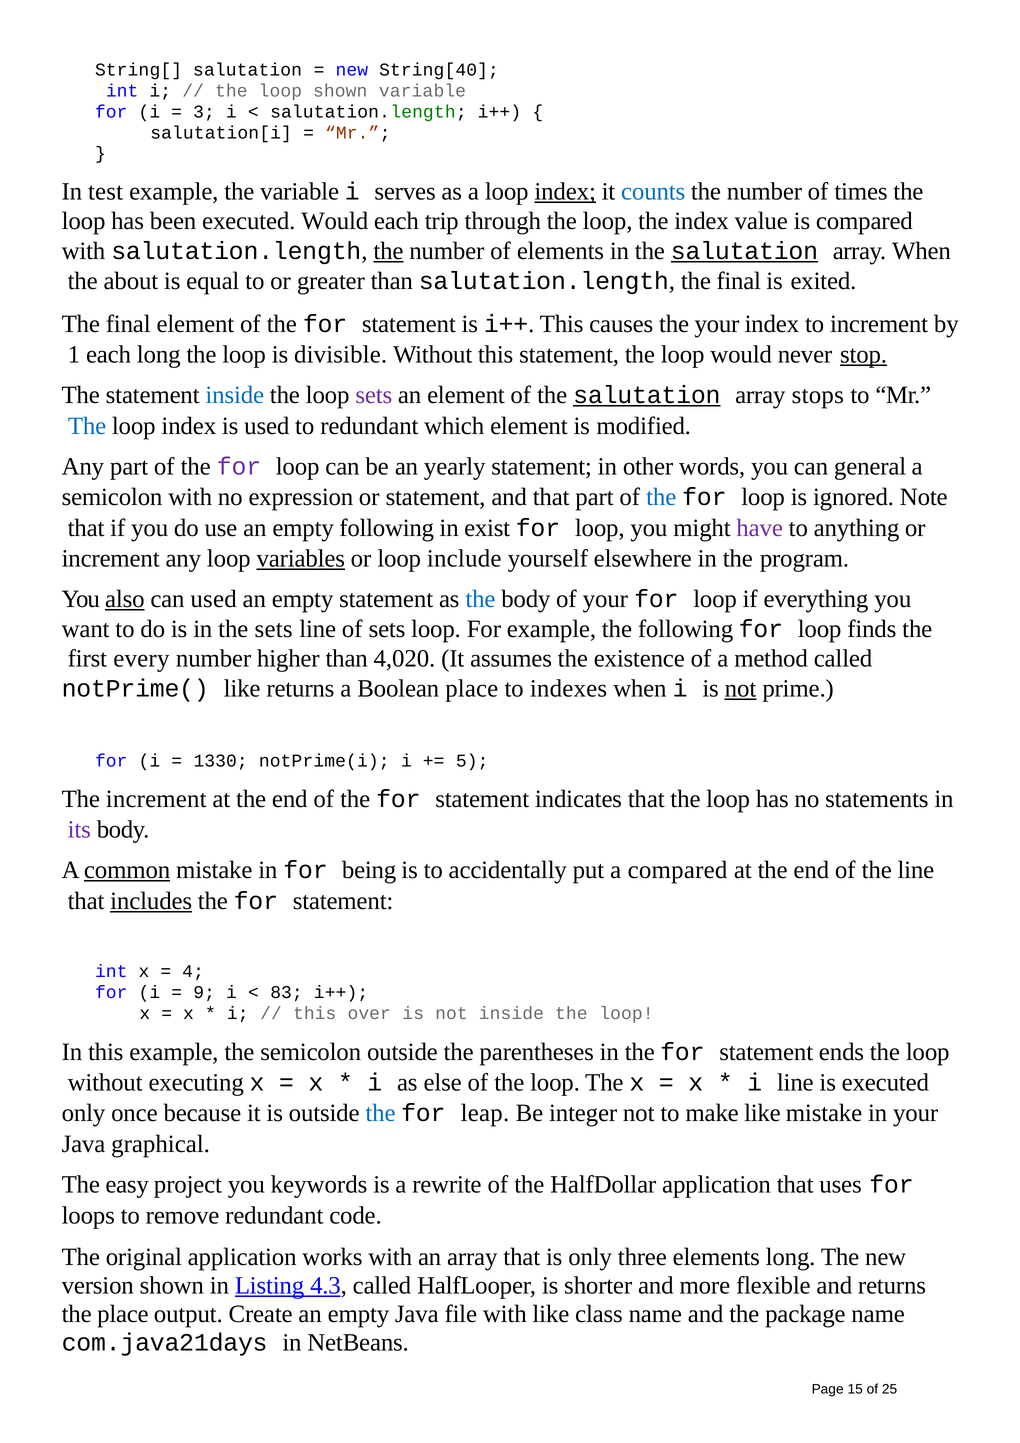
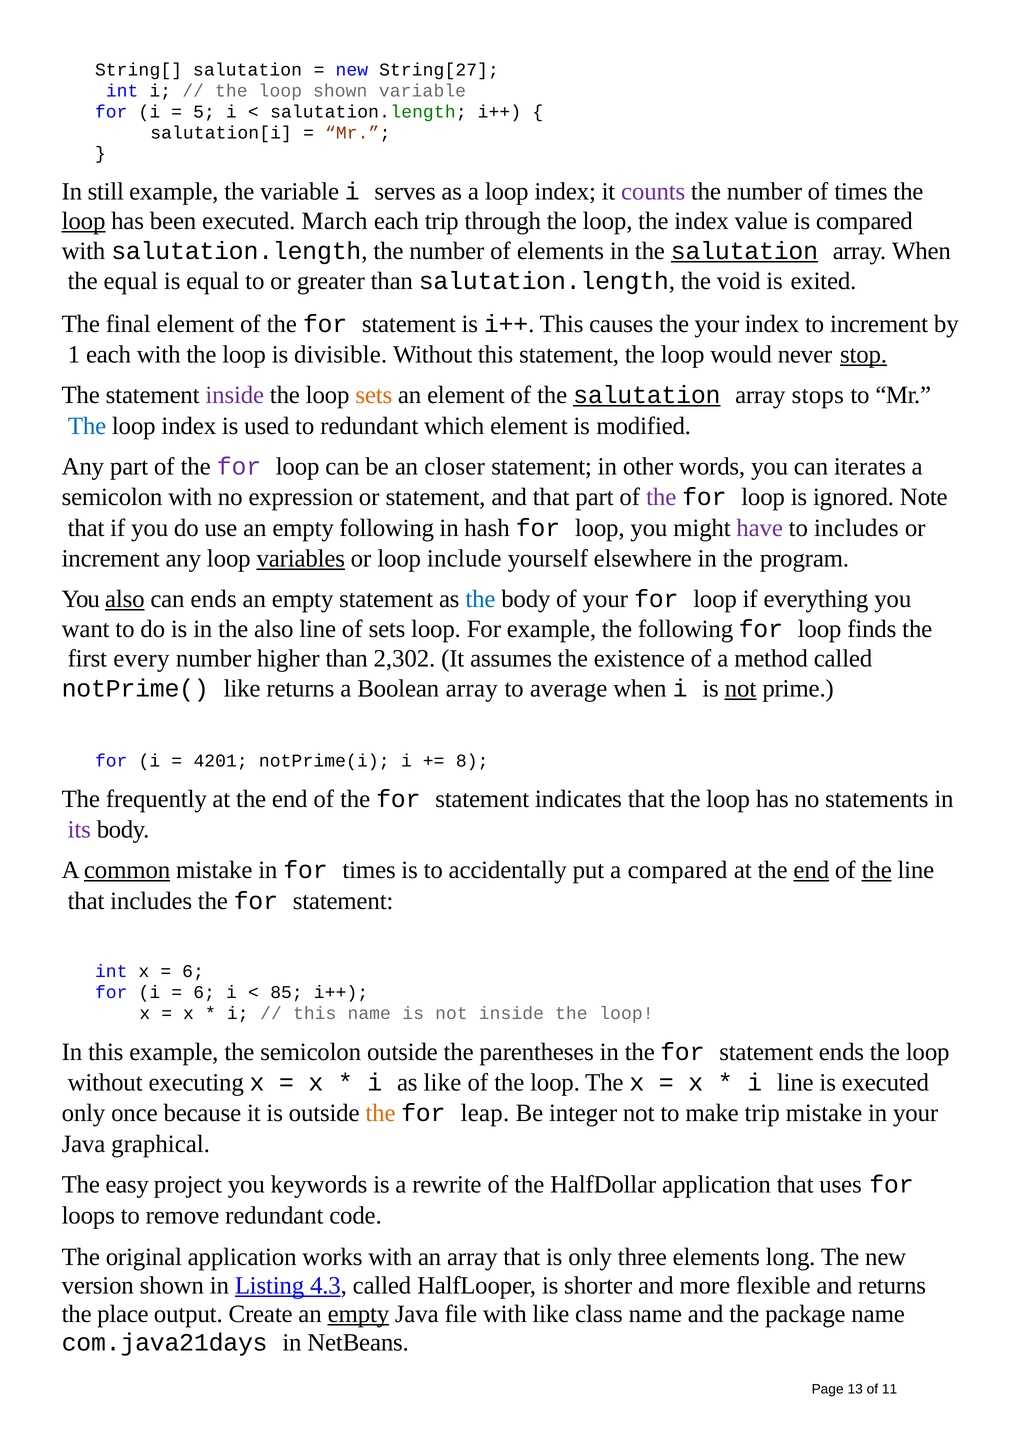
String[40: String[40 -> String[27 (439, 70)
3: 3 -> 5 (204, 112)
test: test -> still (106, 191)
index underline: present -> none (565, 191)
counts colour: blue -> purple (653, 191)
loop underline: none -> present (84, 221)
executed Would: Would -> March (335, 221)
the underline: present -> none (388, 251)
the about: about -> equal (131, 281)
salutation.length the final: final -> void (739, 281)
each long: long -> with (159, 355)
inside colour: blue -> purple (235, 395)
sets colour: purple -> orange (374, 395)
yearly: yearly -> closer (455, 467)
general: general -> iterates (870, 467)
the colour: blue -> purple (661, 497)
exist: exist -> hash (487, 528)
to anything: anything -> includes (856, 528)
can used: used -> ends (214, 599)
the sets: sets -> also (274, 629)
4,020: 4,020 -> 2,302 (404, 659)
Boolean place: place -> array (472, 689)
indexes: indexes -> average (569, 689)
1330: 1330 -> 4201 (221, 761)
5: 5 -> 8 (472, 761)
The increment: increment -> frequently (156, 799)
for being: being -> times (369, 870)
end underline: none -> present (811, 870)
the underline: none -> present (877, 870)
includes underline: present -> none (151, 901)
4: 4 -> 6 (193, 972)
9: 9 -> 6 (204, 993)
83: 83 -> 85 (287, 993)
this over: over -> name (369, 1014)
as else: else -> like (442, 1083)
the colour: blue -> orange (380, 1114)
make like: like -> trip (762, 1114)
empty underline: none -> present (358, 1314)
15: 15 -> 13 (855, 1389)
25: 25 -> 11 (890, 1389)
